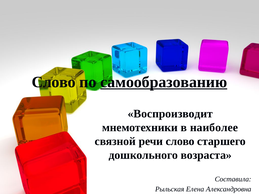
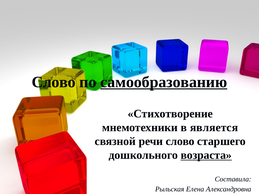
Воспроизводит: Воспроизводит -> Стихотворение (170, 114)
наиболее: наиболее -> является (214, 128)
возраста underline: none -> present (206, 155)
